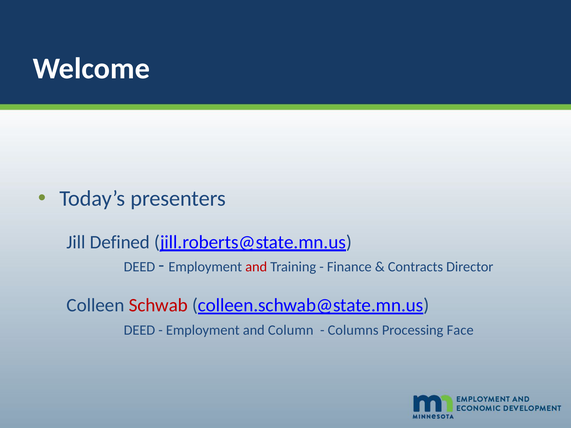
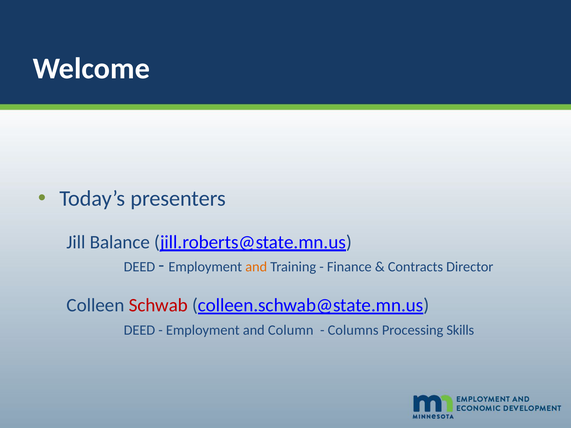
Defined: Defined -> Balance (120, 242)
and colour: red -> orange (256, 267)
Face: Face -> Skills (460, 330)
